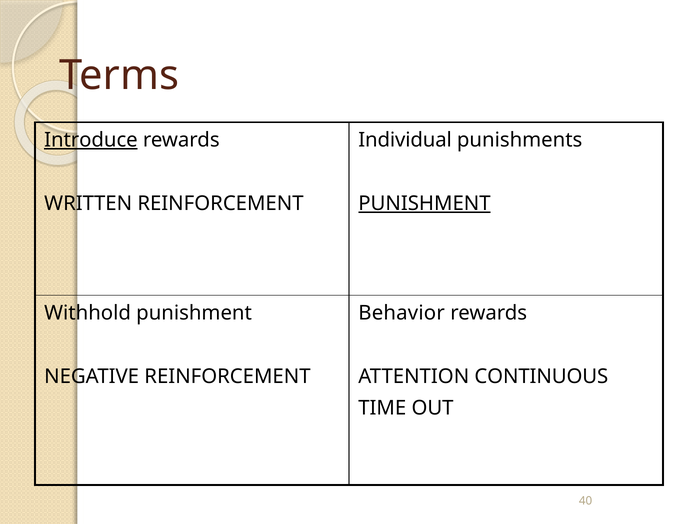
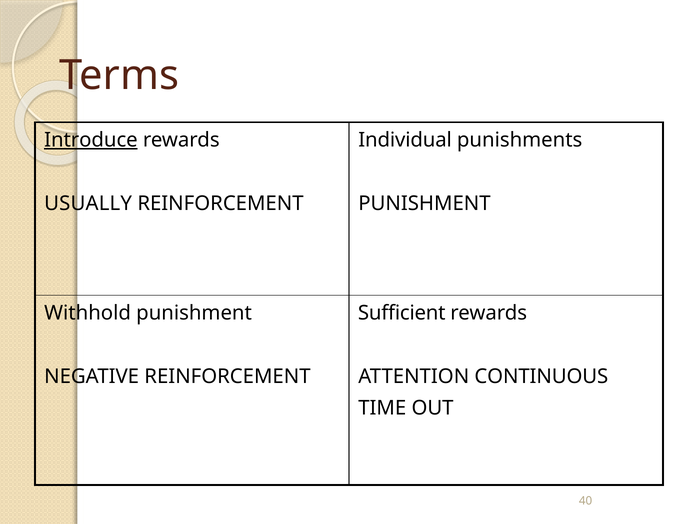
WRITTEN: WRITTEN -> USUALLY (88, 203)
PUNISHMENT underline: present -> none (424, 203)
Behavior: Behavior -> Sufficient (402, 313)
